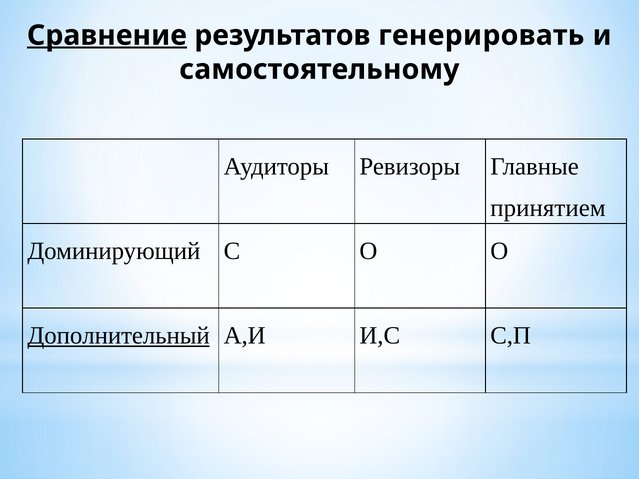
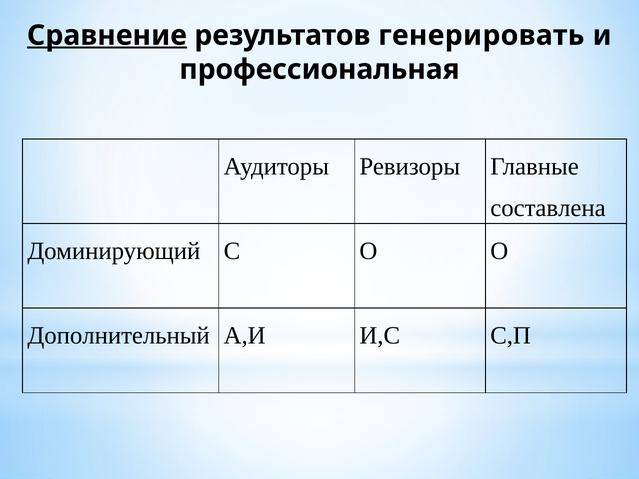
самостоятельному: самостоятельному -> профессиональная (319, 69)
принятием: принятием -> составлена (548, 208)
Дополнительный underline: present -> none (119, 336)
